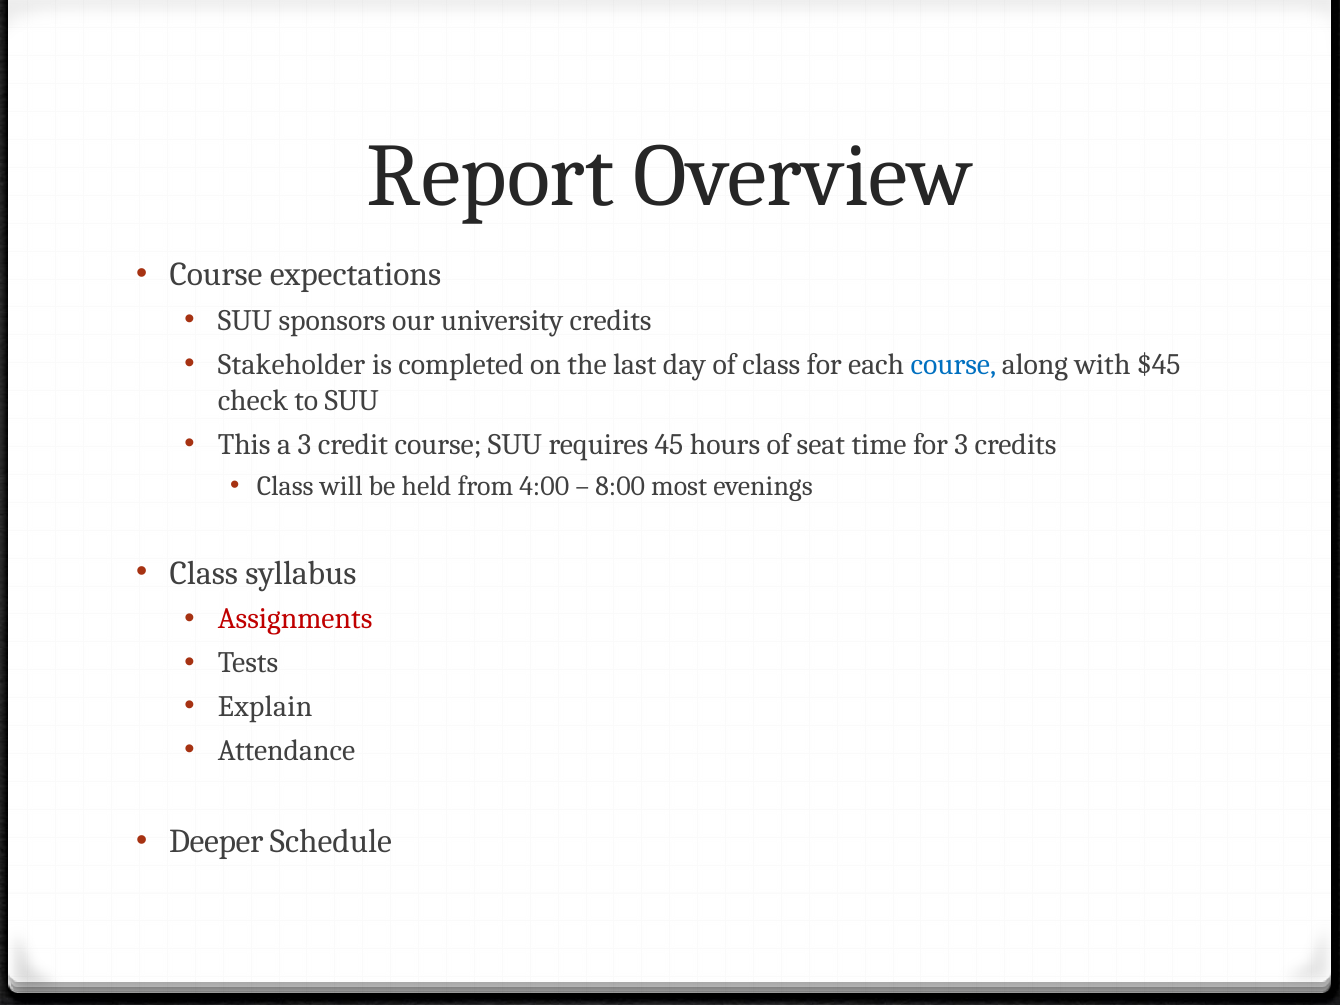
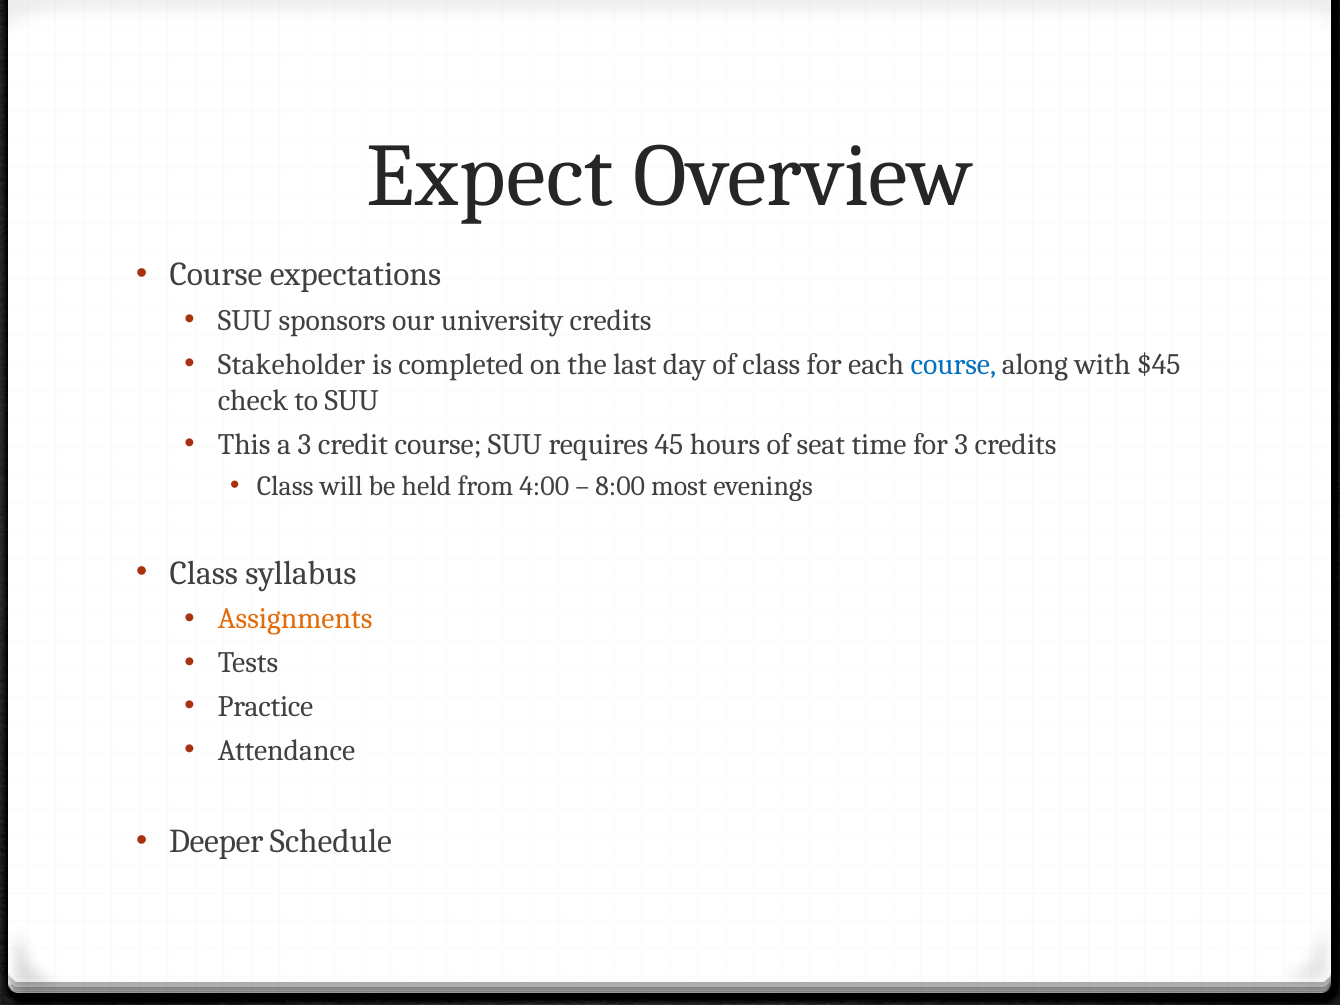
Report: Report -> Expect (490, 176)
Assignments colour: red -> orange (295, 619)
Explain: Explain -> Practice (266, 707)
